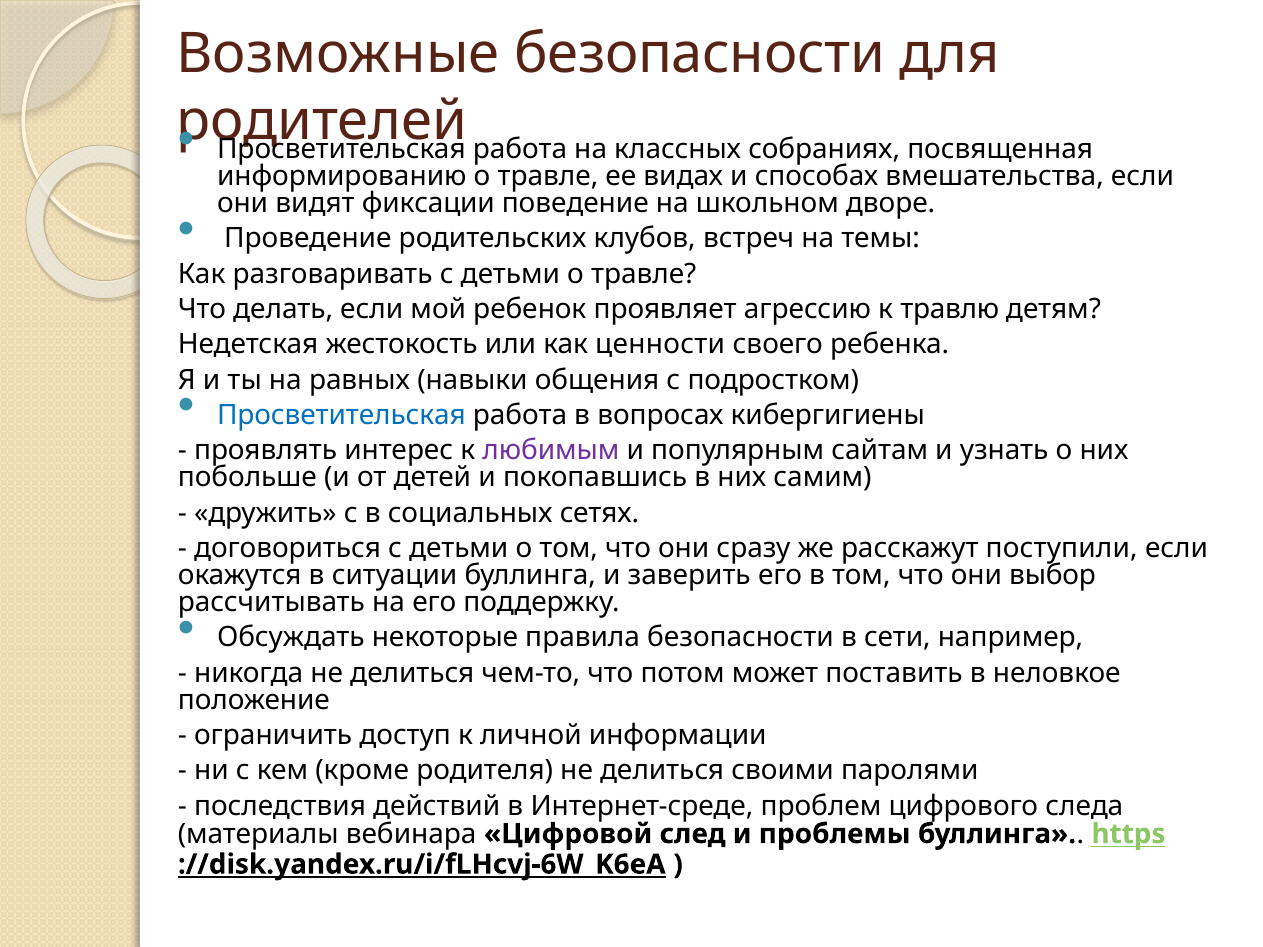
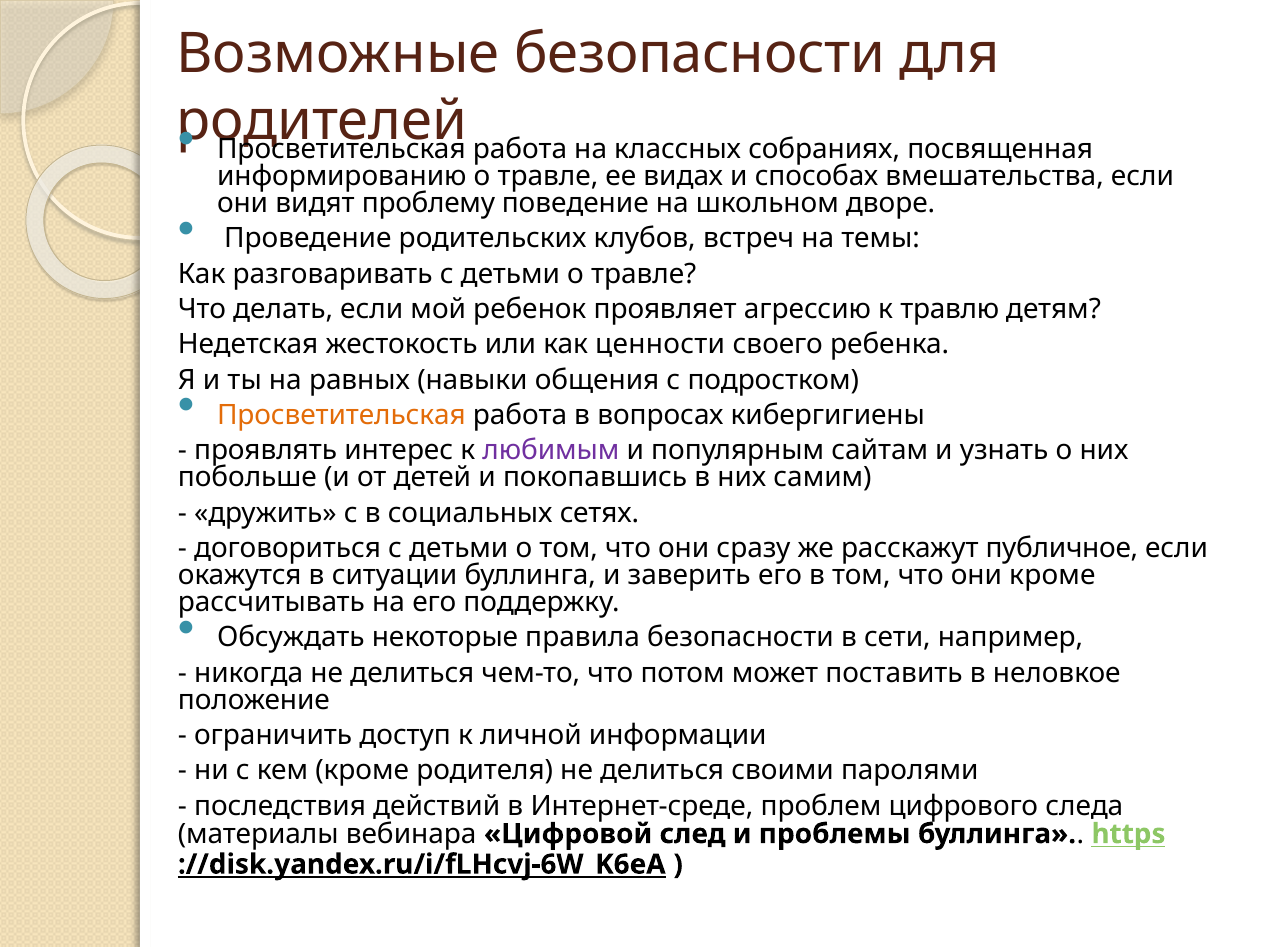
фиксации: фиксации -> проблему (428, 203)
Просветительская colour: blue -> orange (341, 415)
поступили: поступили -> публичное (1062, 548)
они выбор: выбор -> кроме (1052, 575)
